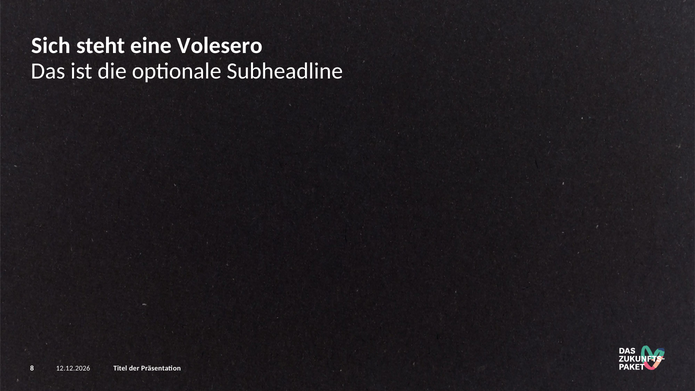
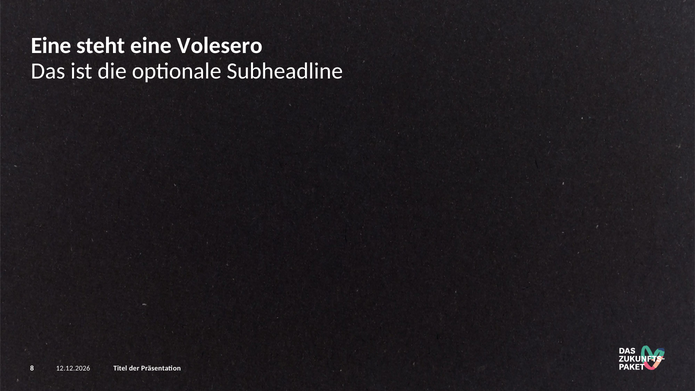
Sich: Sich -> Eine (51, 46)
